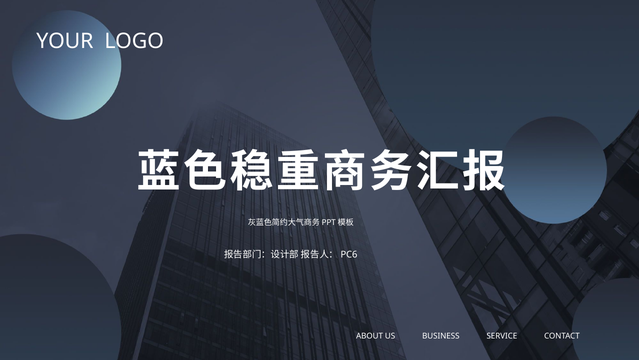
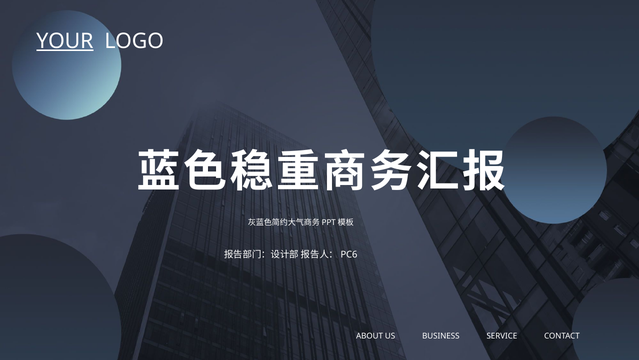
YOUR underline: none -> present (65, 41)
